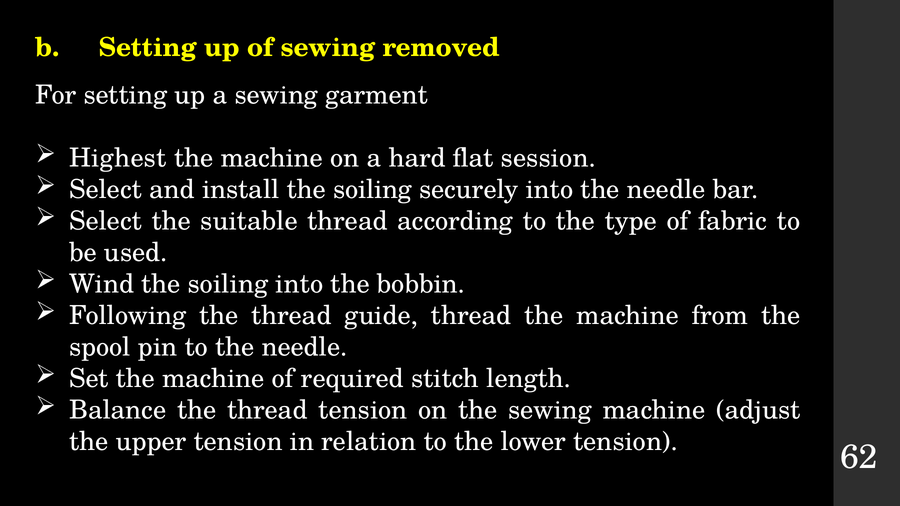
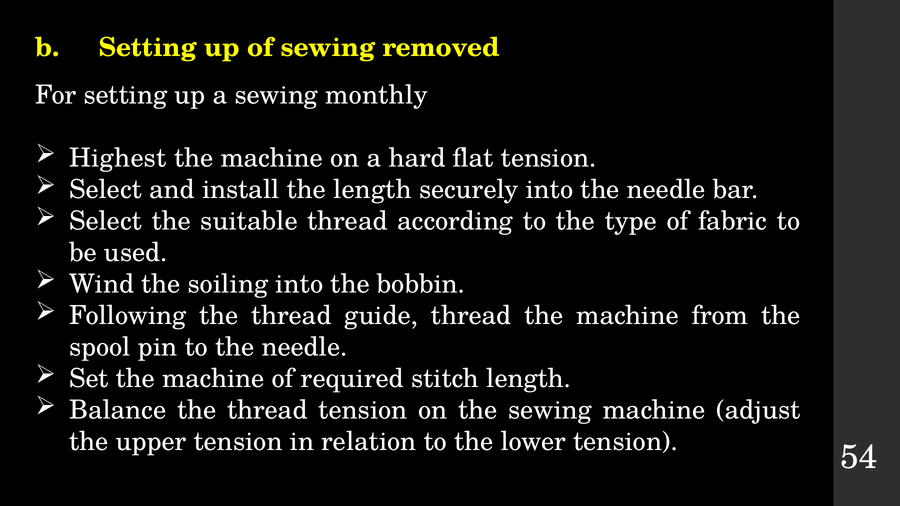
garment: garment -> monthly (377, 95)
flat session: session -> tension (549, 158)
install the soiling: soiling -> length (372, 190)
62: 62 -> 54 (859, 457)
